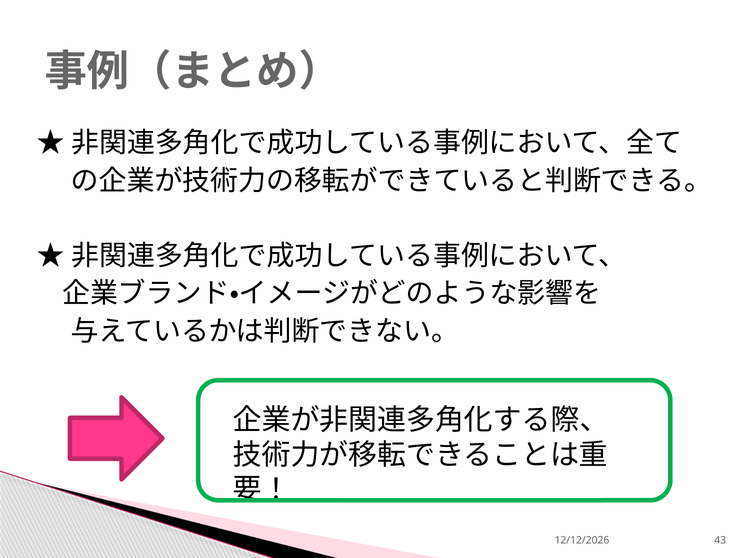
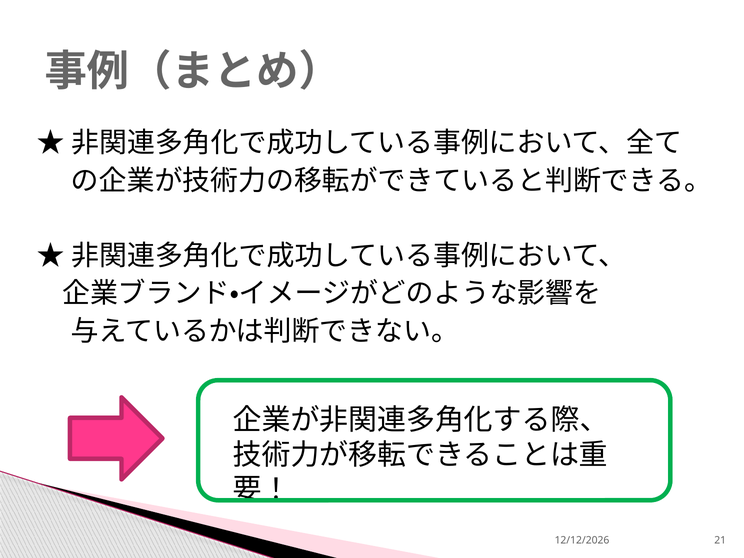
43: 43 -> 21 (720, 540)
